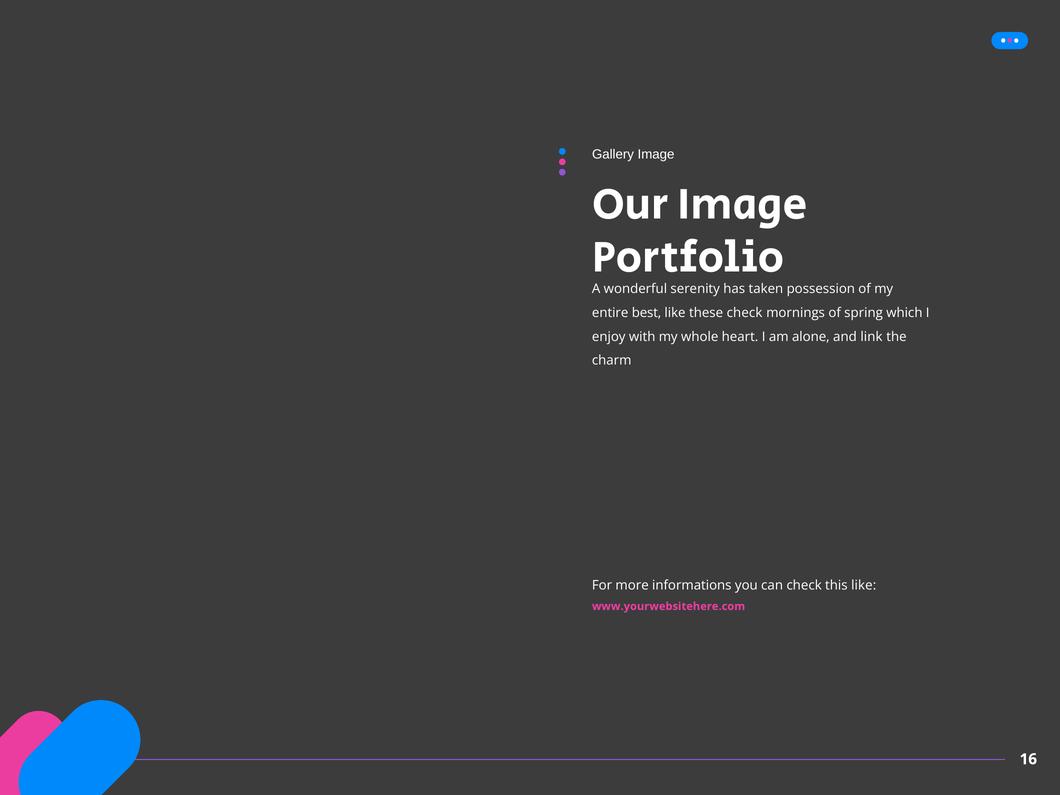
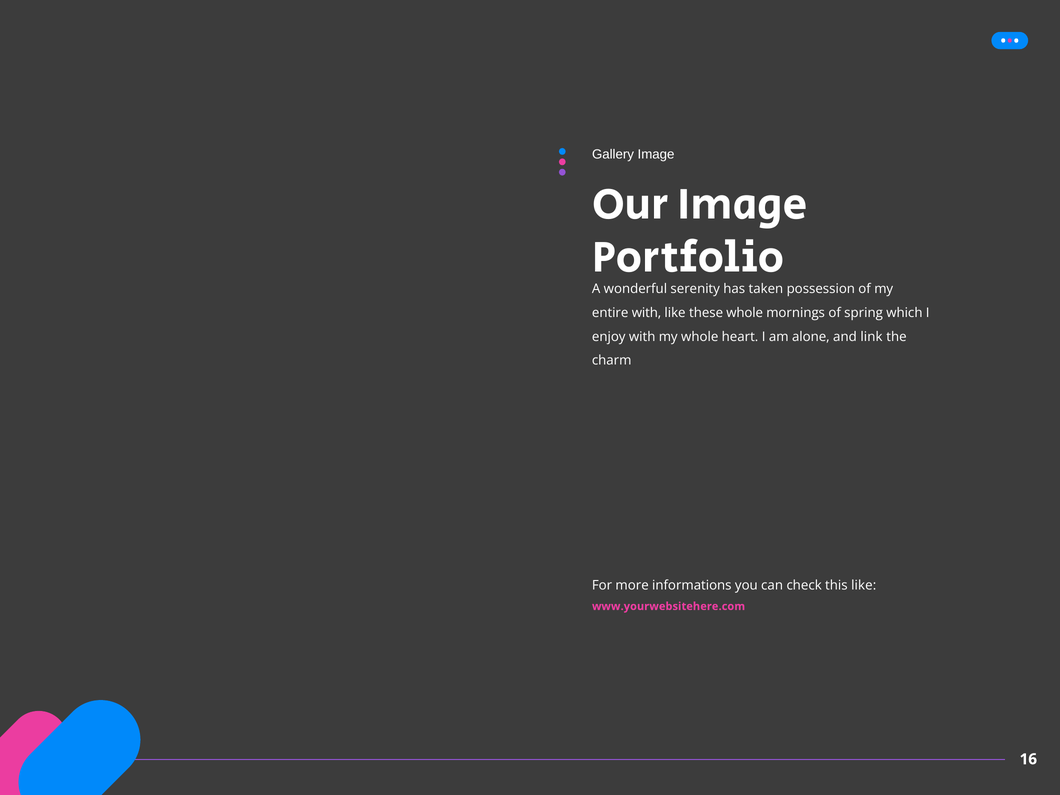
entire best: best -> with (647, 313)
these check: check -> whole (745, 313)
